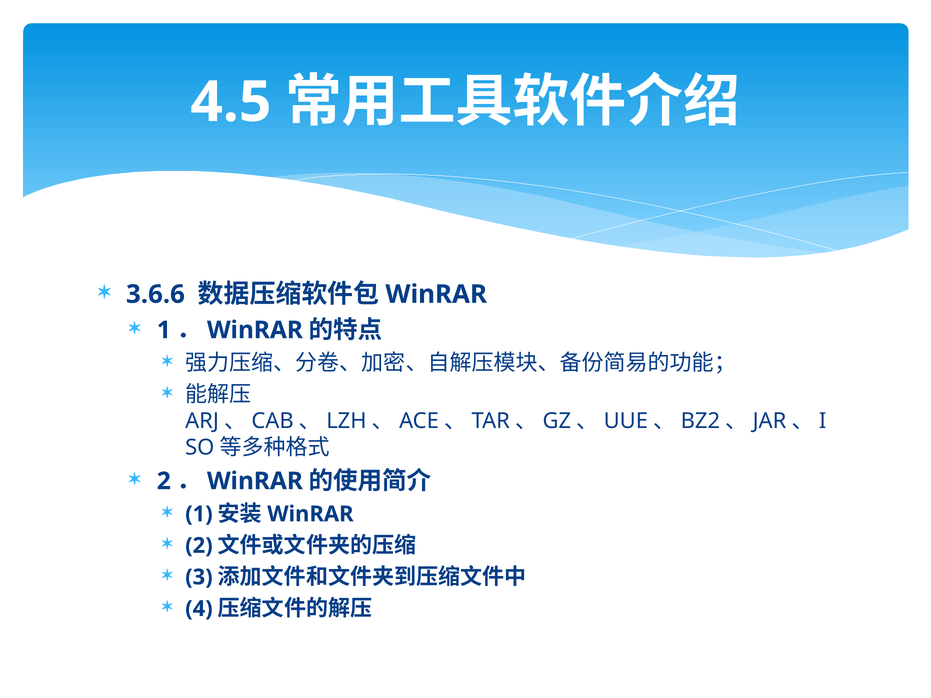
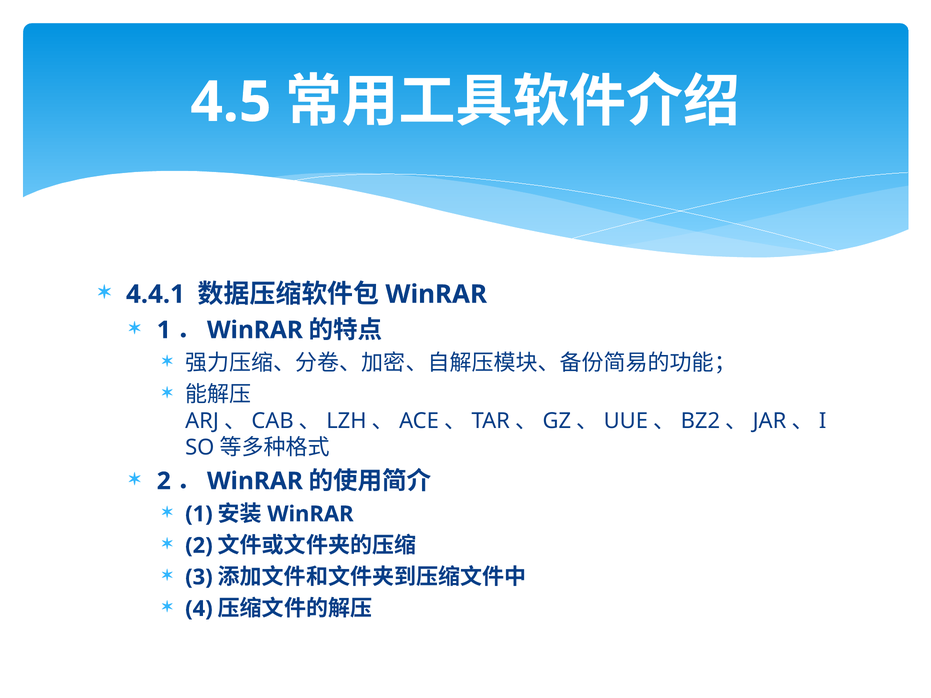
3.6.6: 3.6.6 -> 4.4.1 (155, 294)
